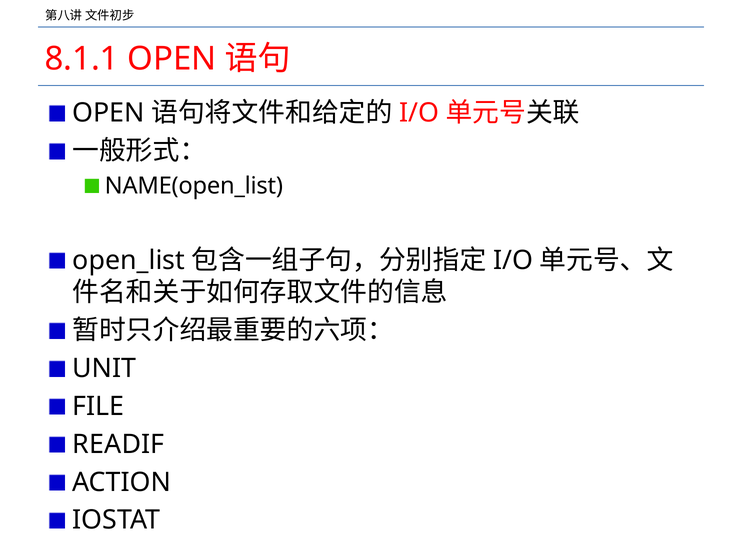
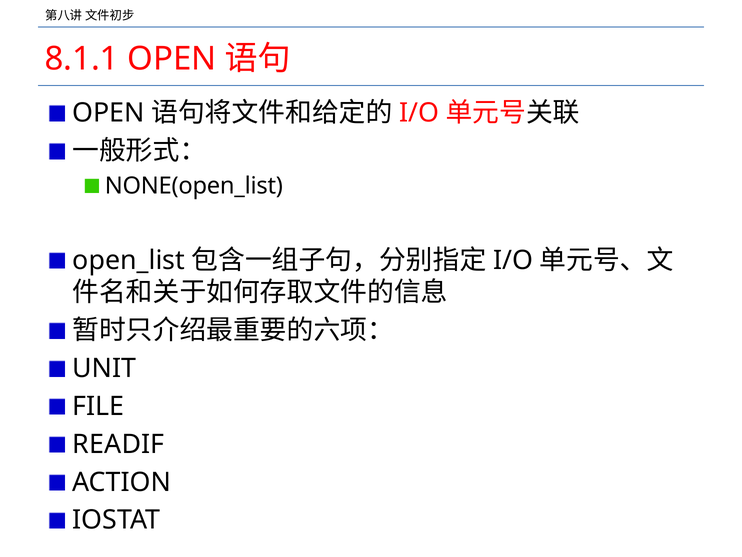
NAME(open_list: NAME(open_list -> NONE(open_list (194, 186)
